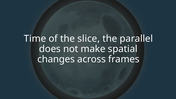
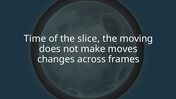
parallel: parallel -> moving (136, 39)
spatial: spatial -> moves (123, 49)
